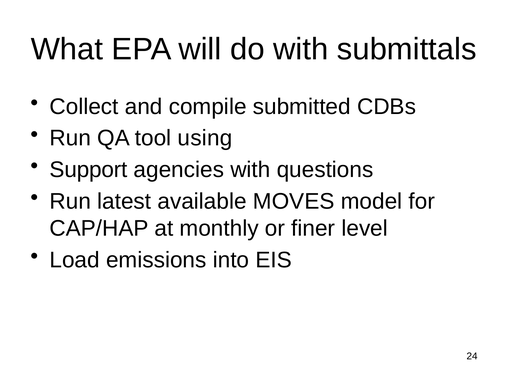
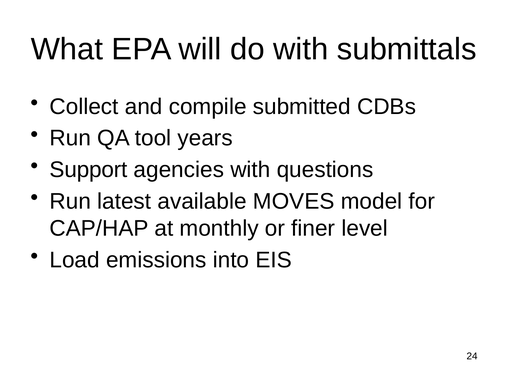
using: using -> years (205, 138)
